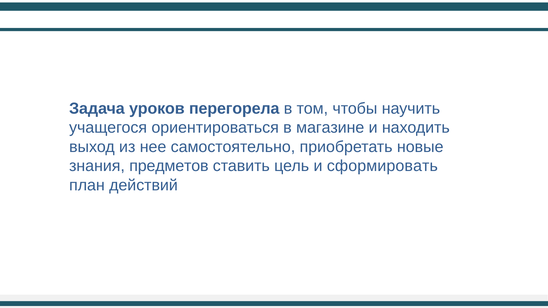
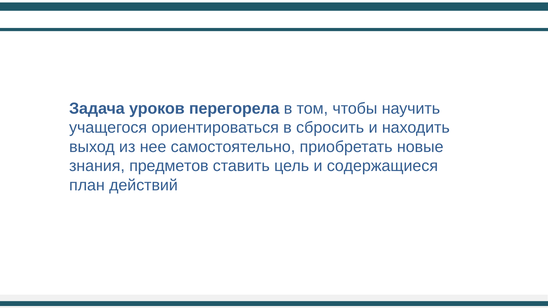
магазине: магазине -> сбросить (330, 128)
сформировать: сформировать -> содержащиеся (382, 166)
